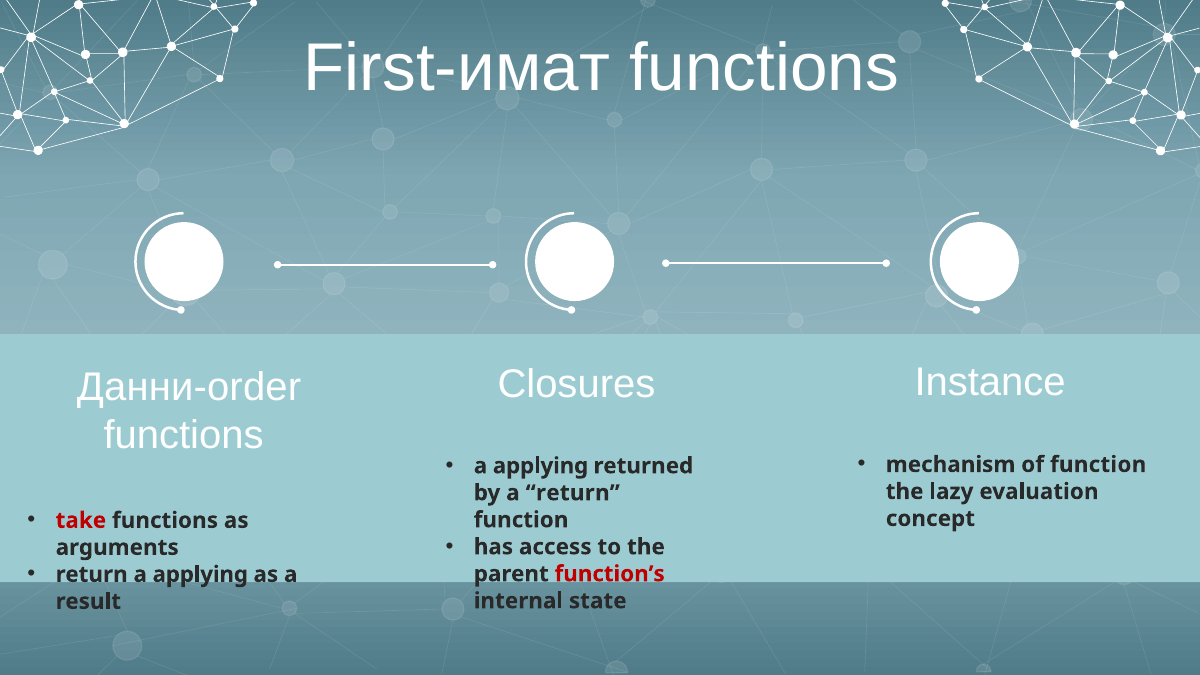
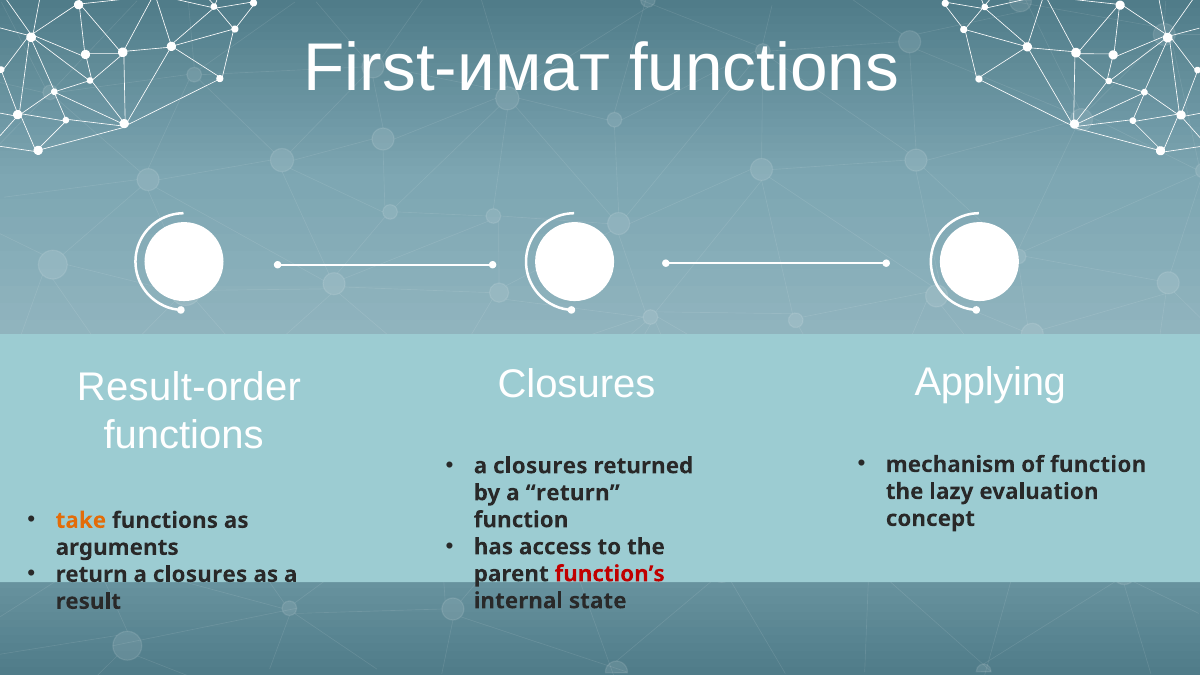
Instance: Instance -> Applying (990, 383)
Данни-order: Данни-order -> Result-order (189, 387)
applying: applying -> closures (540, 466)
take colour: red -> orange (81, 520)
return a applying: applying -> closures (200, 574)
